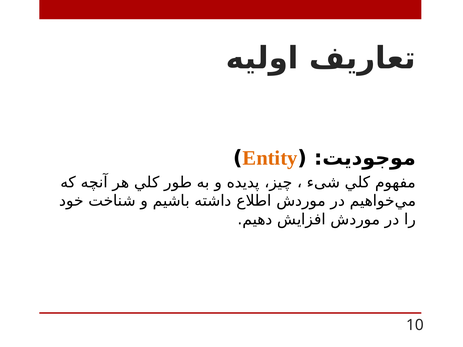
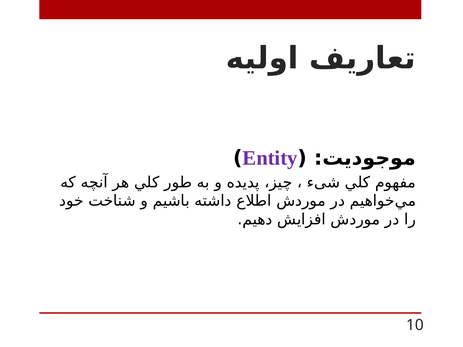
Entity colour: orange -> purple (270, 158)
